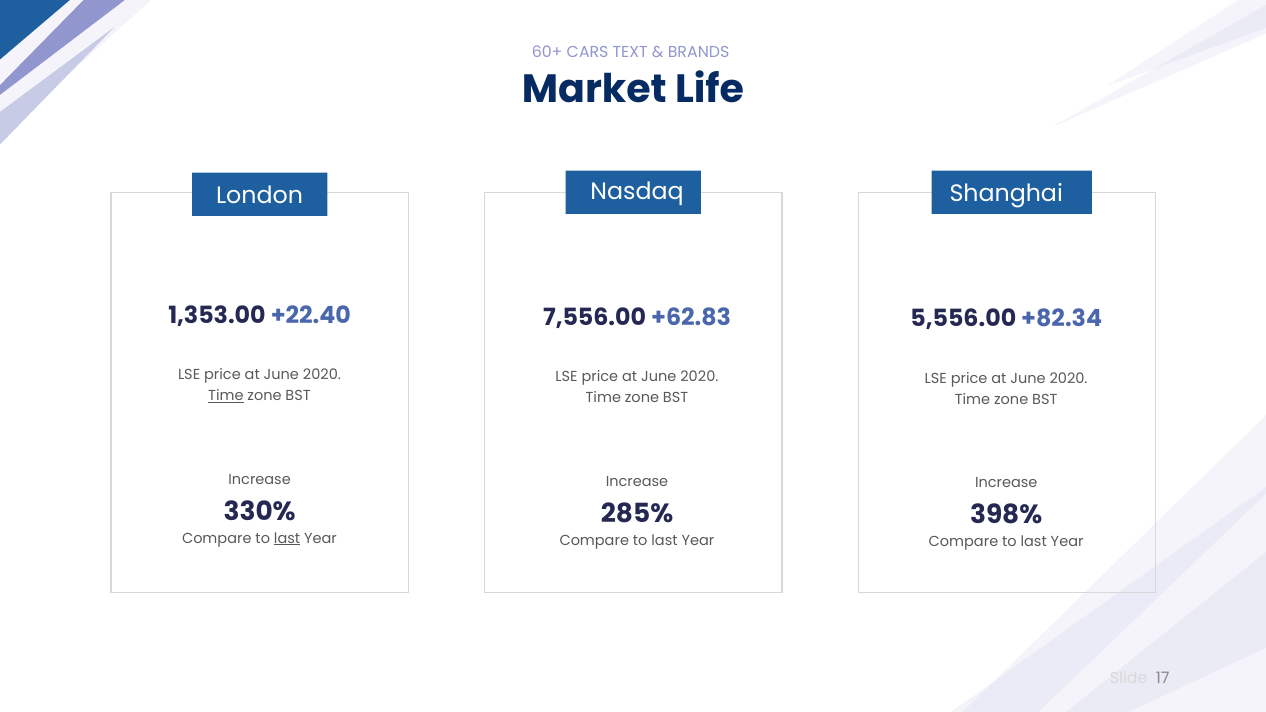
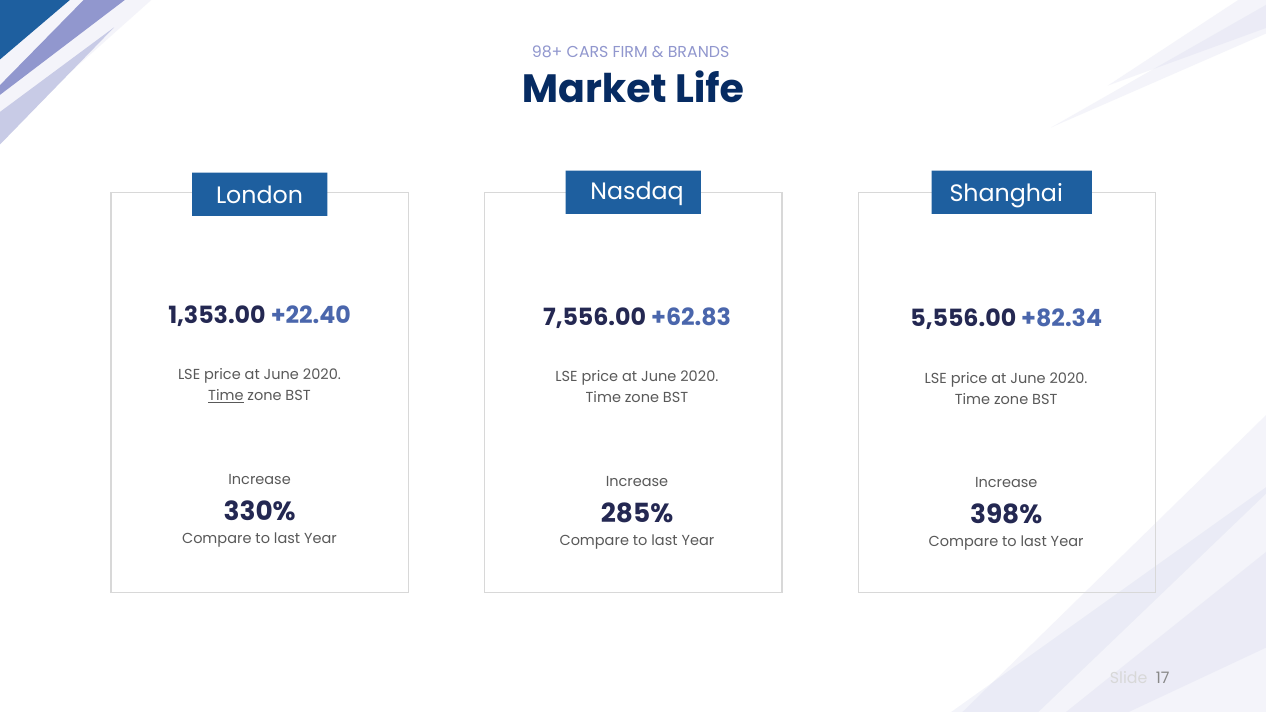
60+: 60+ -> 98+ (547, 52)
TEXT: TEXT -> FIRM (630, 52)
last underline: present -> none (287, 539)
